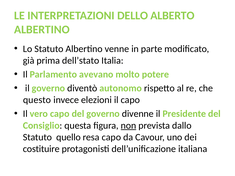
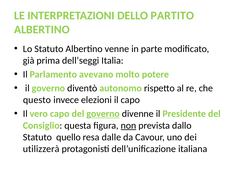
ALBERTO: ALBERTO -> PARTITO (172, 16)
dell’stato: dell’stato -> dell’seggi (81, 61)
governo underline: none -> present (103, 114)
resa capo: capo -> dalle (111, 137)
costituire: costituire -> utilizzerà (41, 149)
